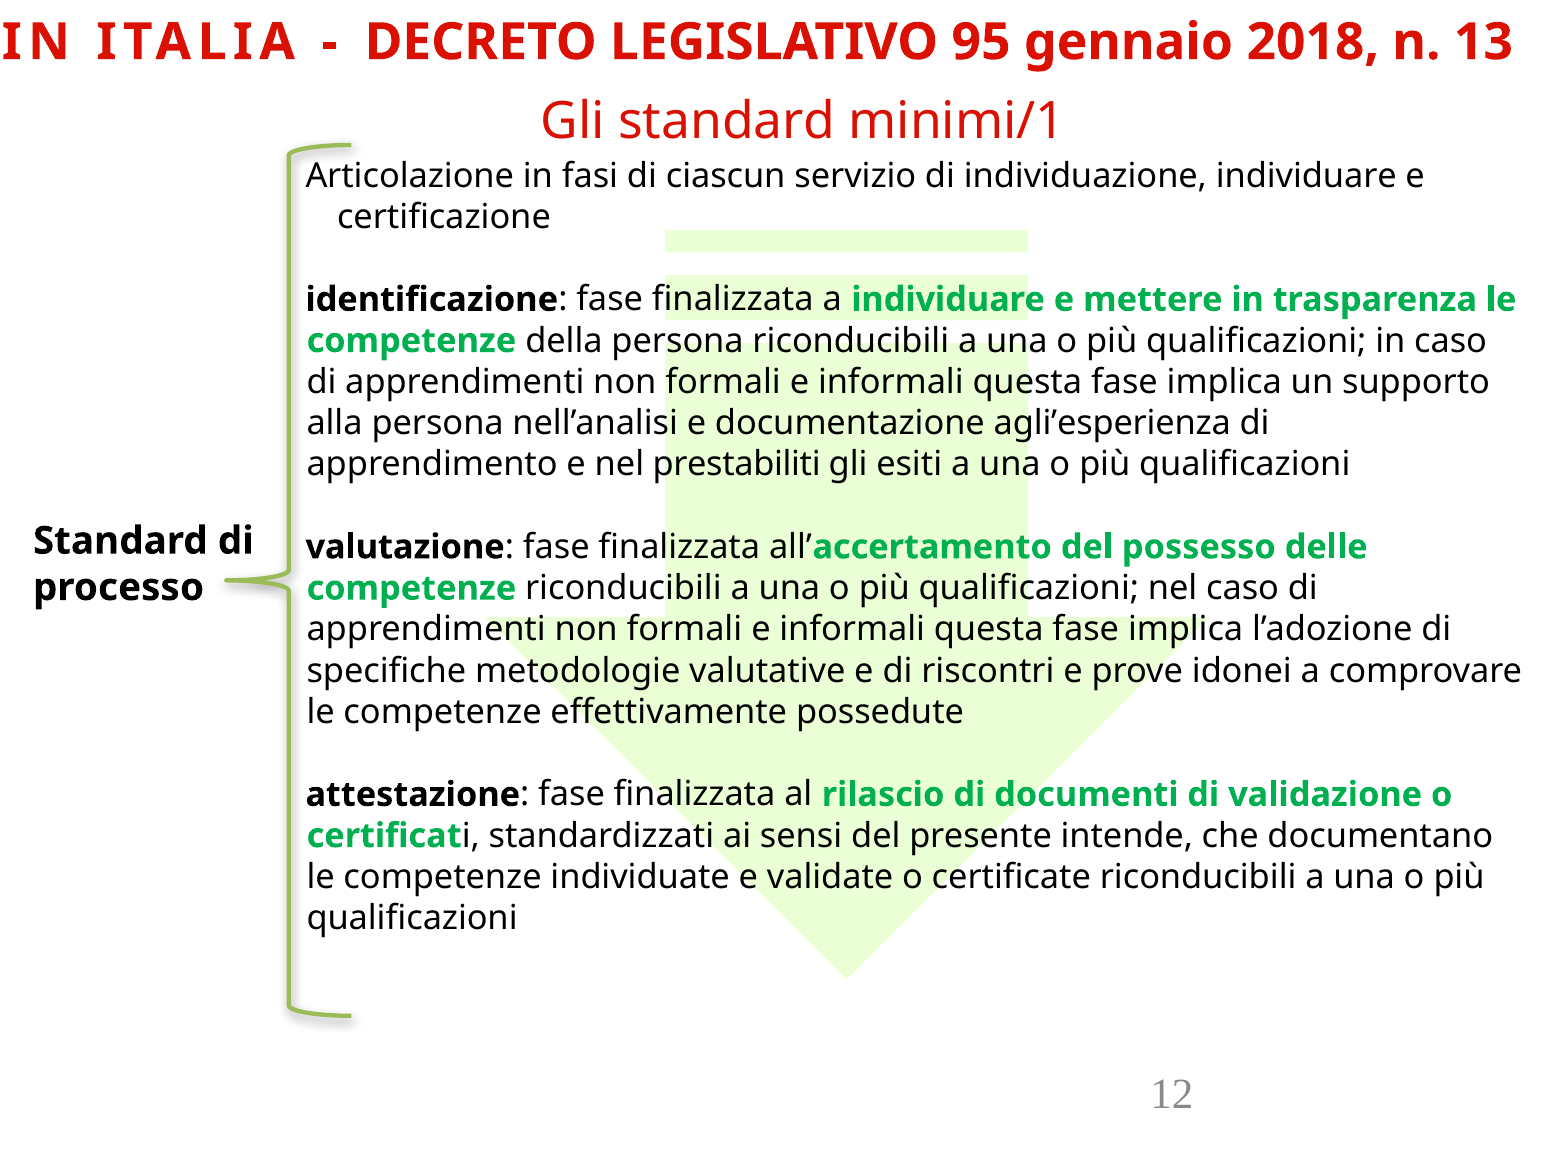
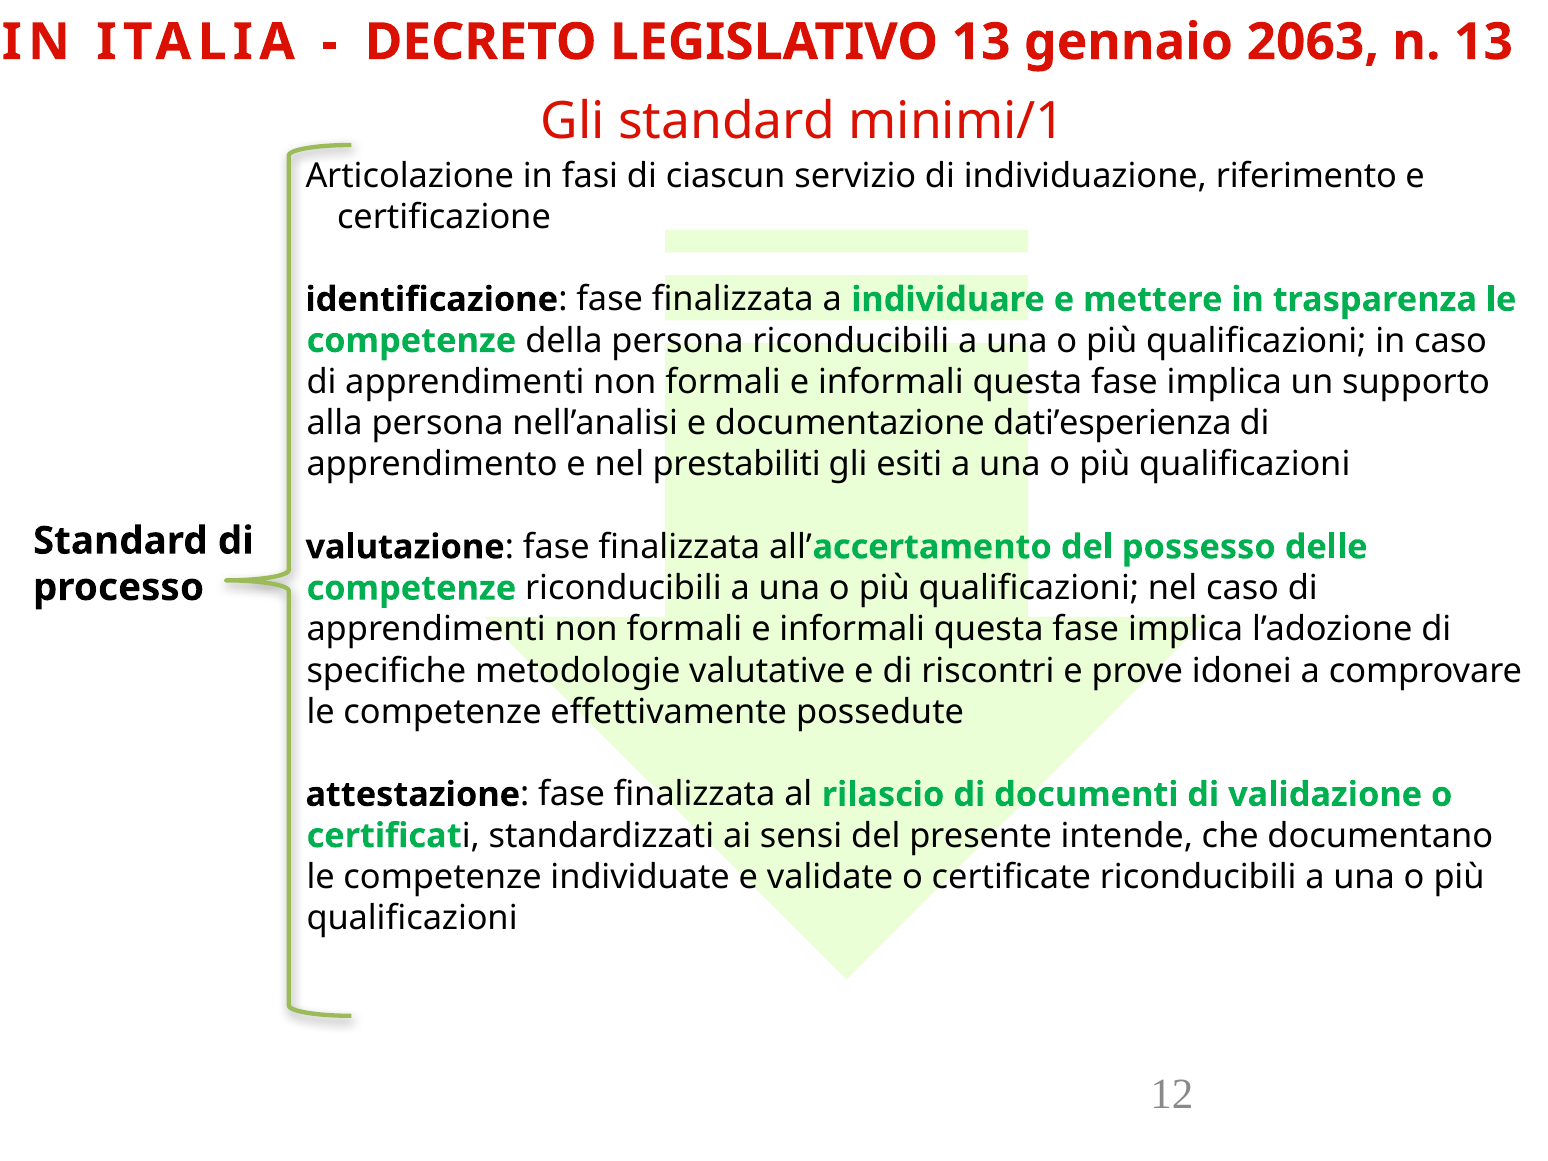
LEGISLATIVO 95: 95 -> 13 (981, 42)
2018: 2018 -> 2063 (1313, 42)
individuazione individuare: individuare -> riferimento (1306, 176)
agli’esperienza: agli’esperienza -> dati’esperienza (1112, 423)
